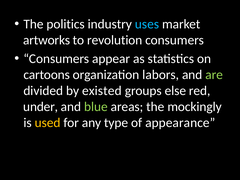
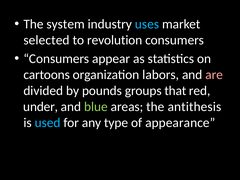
politics: politics -> system (66, 24)
artworks: artworks -> selected (47, 40)
are colour: light green -> pink (214, 75)
existed: existed -> pounds (102, 91)
else: else -> that (175, 91)
mockingly: mockingly -> antithesis (194, 107)
used colour: yellow -> light blue (48, 123)
